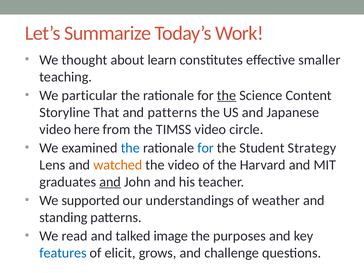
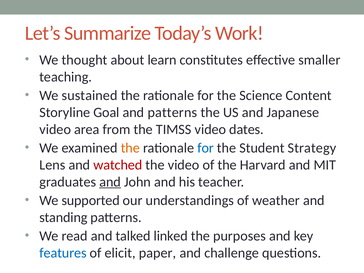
particular: particular -> sustained (90, 95)
the underline: present -> none (227, 95)
That: That -> Goal (106, 112)
here: here -> area (87, 129)
circle: circle -> dates (246, 129)
the colour: blue -> orange (130, 148)
watched colour: orange -> red (118, 165)
image: image -> linked (171, 236)
grows: grows -> paper (158, 253)
